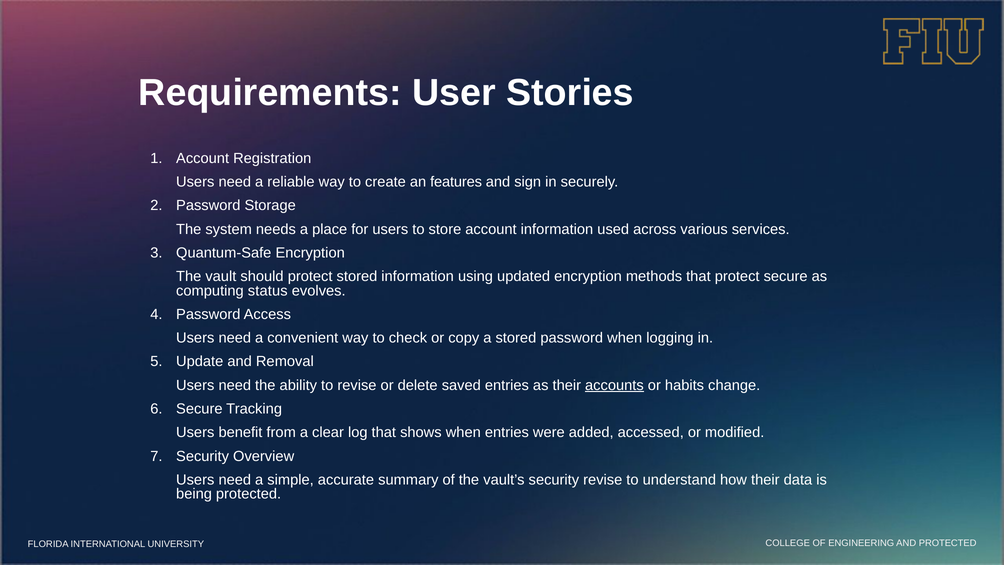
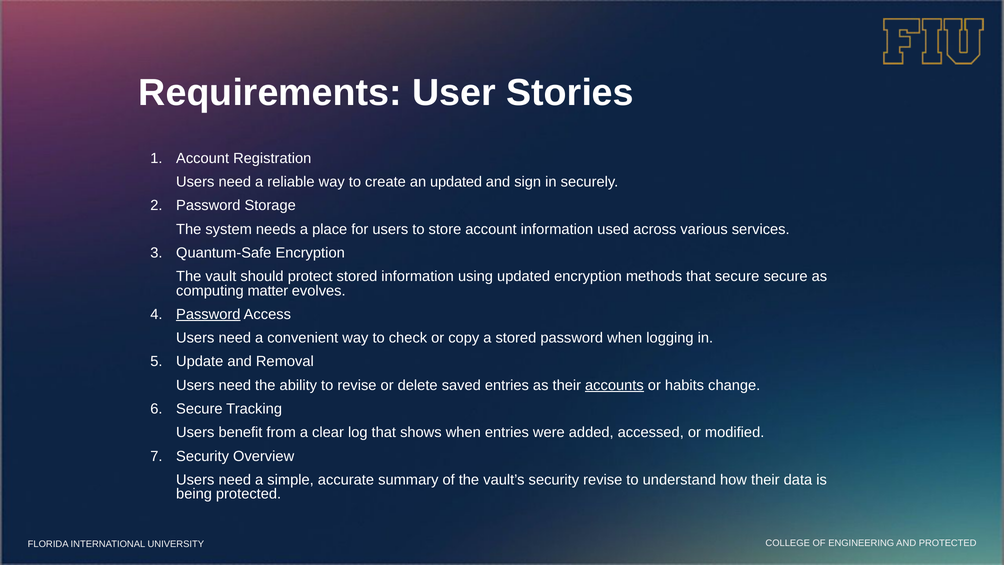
an features: features -> updated (456, 182)
that protect: protect -> secure (737, 276)
status: status -> matter (268, 291)
Password underline: none -> present (208, 314)
